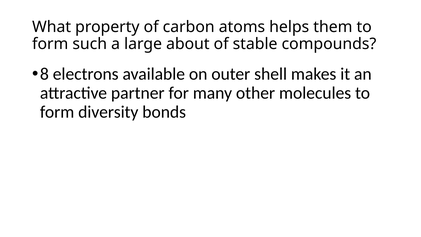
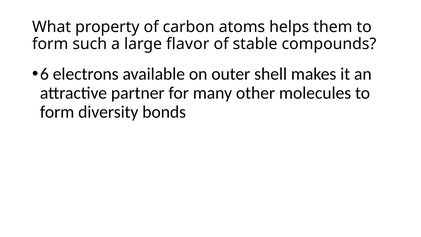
about: about -> flavor (188, 44)
8: 8 -> 6 (44, 74)
